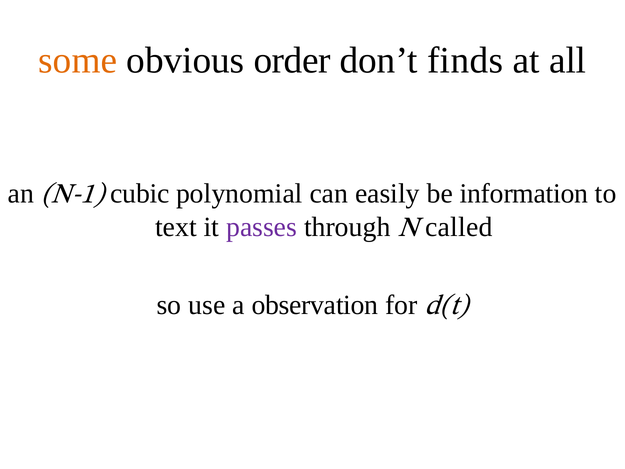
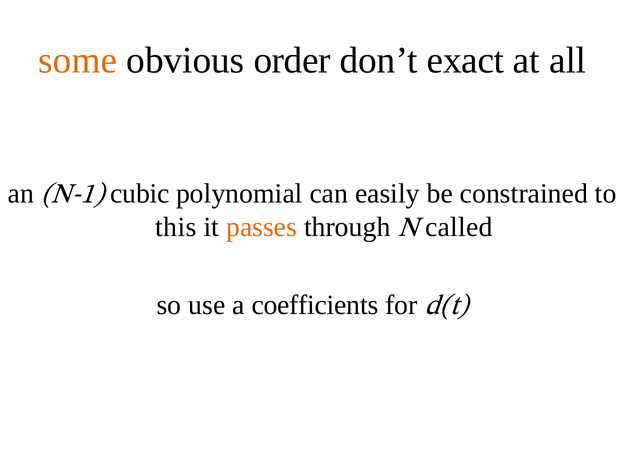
finds: finds -> exact (465, 60)
information: information -> constrained (524, 194)
text: text -> this (176, 227)
passes colour: purple -> orange (262, 227)
observation: observation -> coefficients (315, 305)
